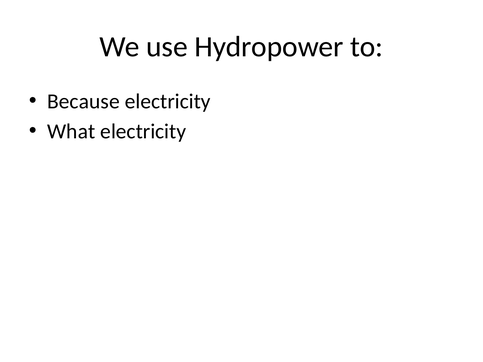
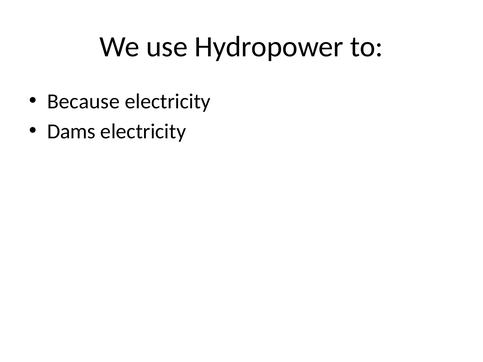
What: What -> Dams (71, 131)
